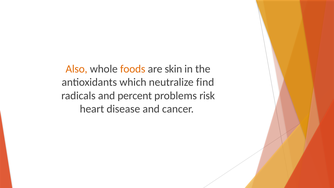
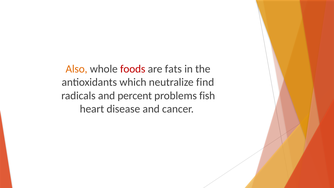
foods colour: orange -> red (133, 69)
skin: skin -> fats (173, 69)
risk: risk -> fish (207, 96)
